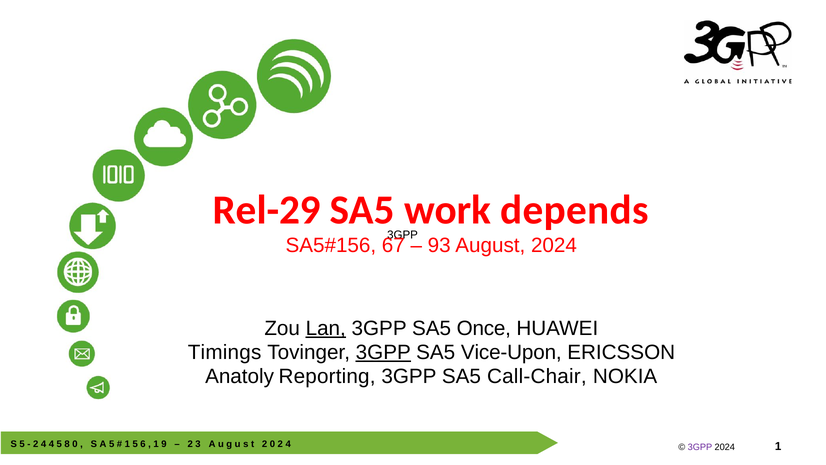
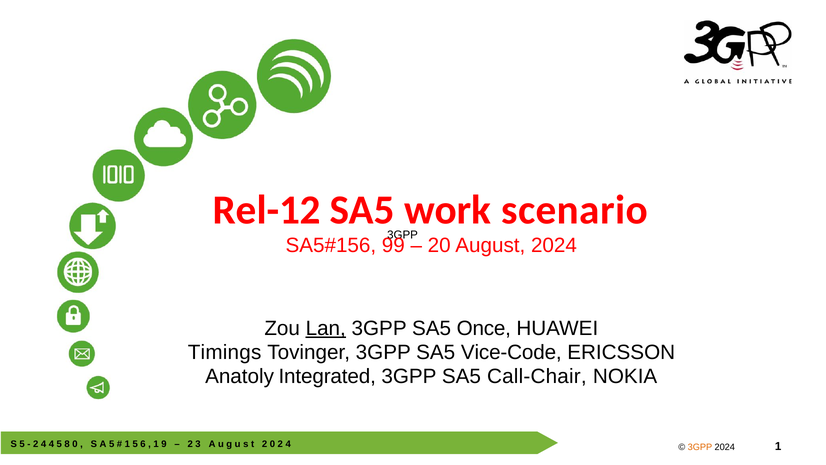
Rel-29: Rel-29 -> Rel-12 (267, 210)
depends: depends -> scenario (575, 210)
67: 67 -> 99 (393, 245)
93: 93 -> 20 (439, 245)
3GPP underline: present -> none (383, 352)
Vice-Upon: Vice-Upon -> Vice-Code (511, 352)
Reporting: Reporting -> Integrated (327, 376)
3GPP colour: purple -> orange (700, 447)
